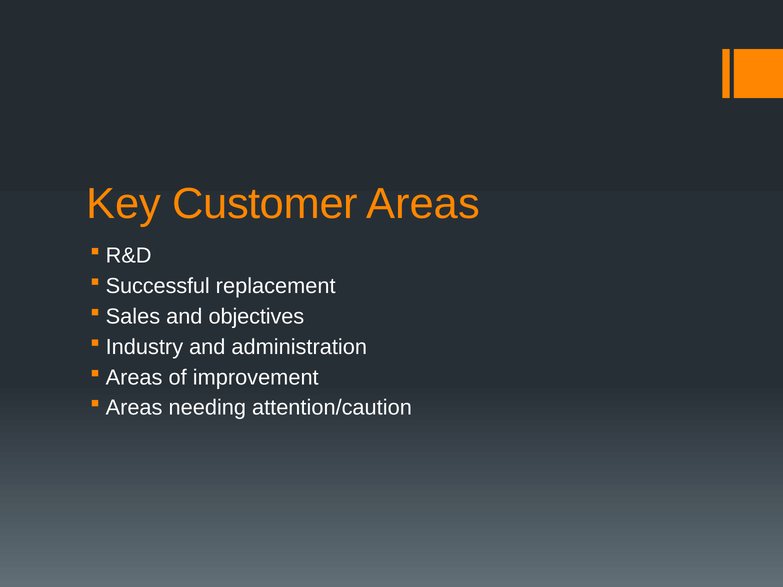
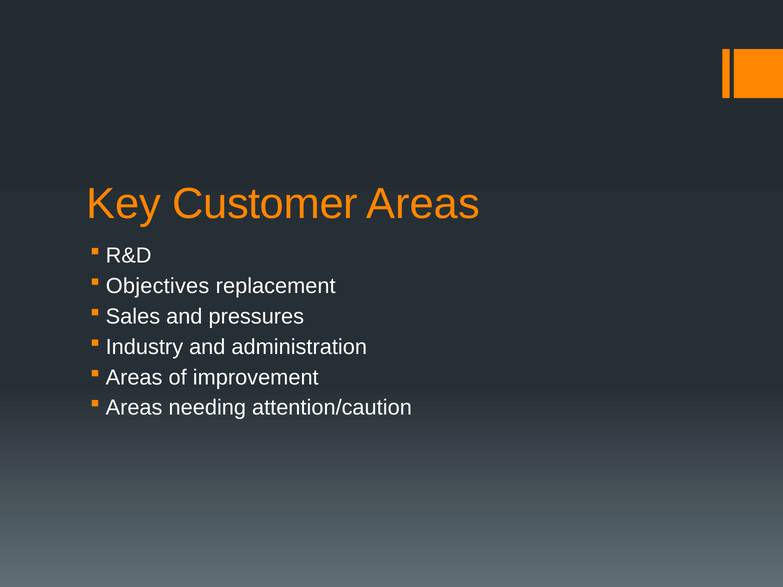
Successful: Successful -> Objectives (158, 286)
objectives: objectives -> pressures (256, 317)
